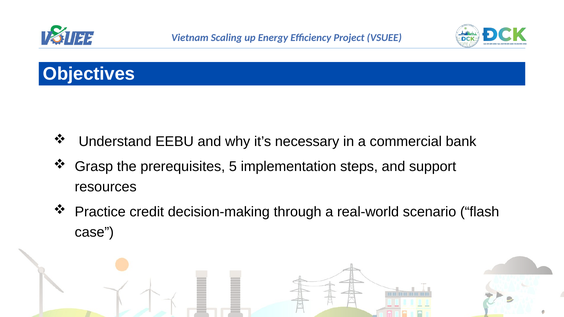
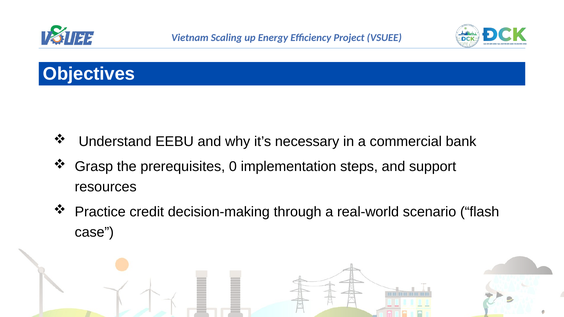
5: 5 -> 0 (233, 167)
